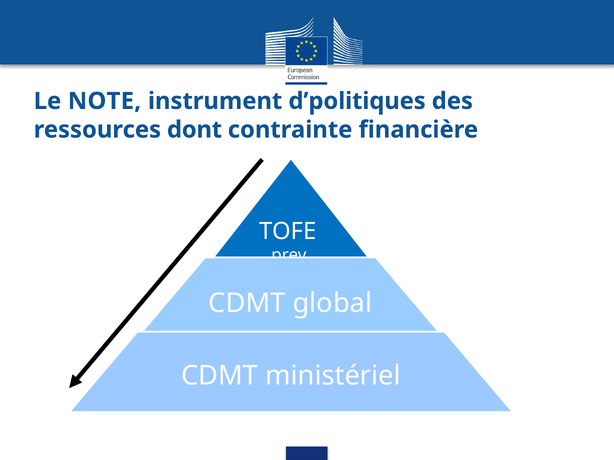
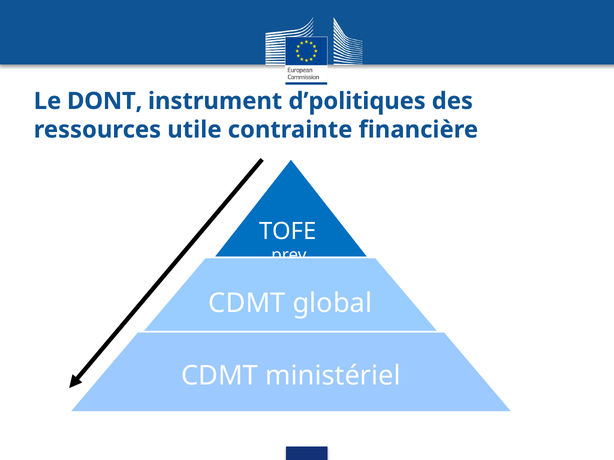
NOTE: NOTE -> DONT (105, 101)
dont: dont -> utile (194, 130)
